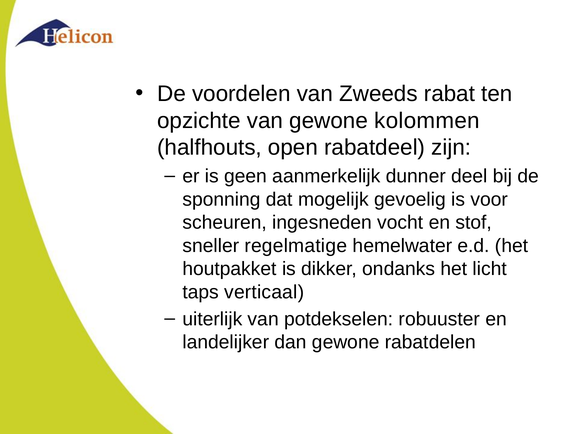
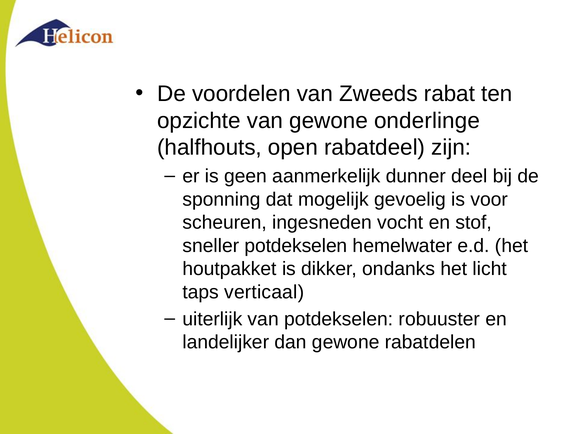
kolommen: kolommen -> onderlinge (427, 120)
sneller regelmatige: regelmatige -> potdekselen (296, 245)
